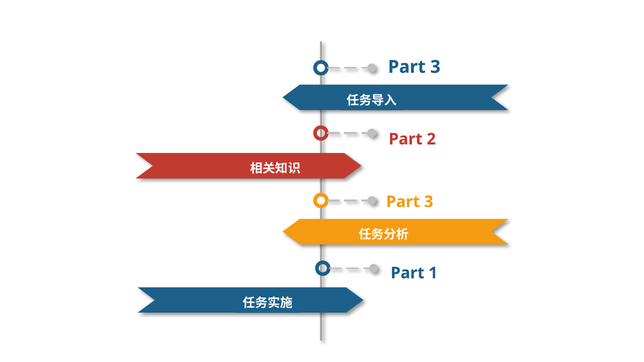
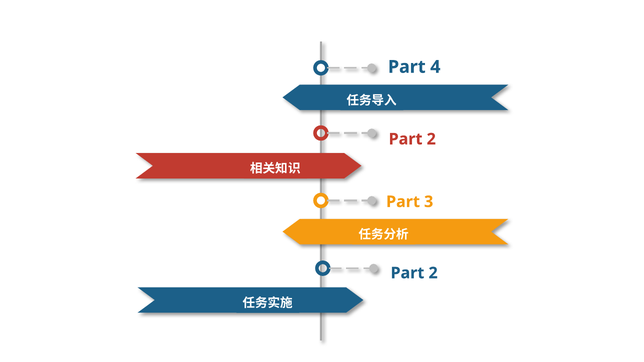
3: 3 -> 4 (435, 67)
1: 1 -> 2 (433, 273)
